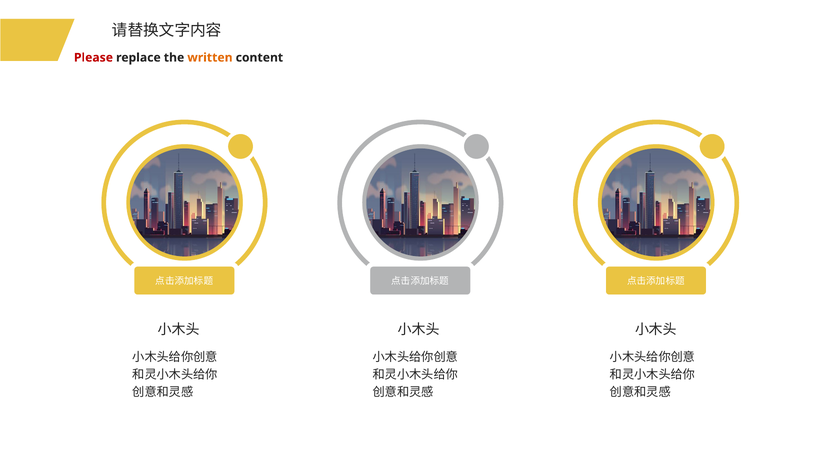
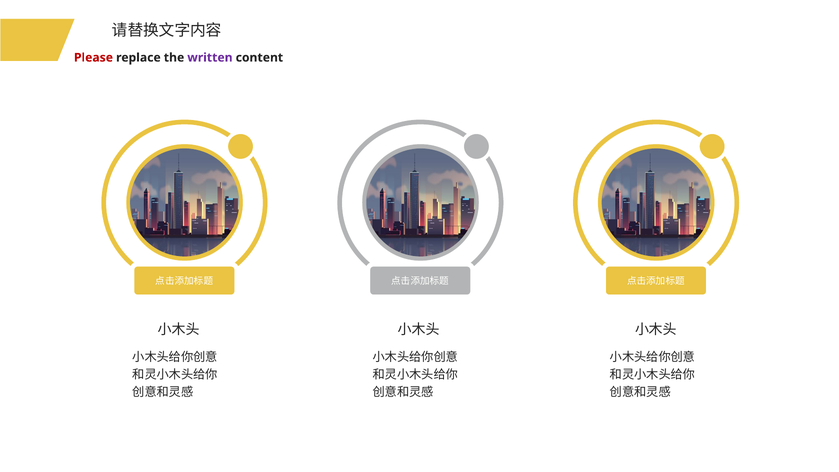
written colour: orange -> purple (210, 58)
